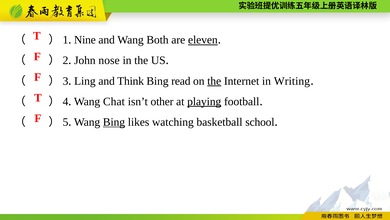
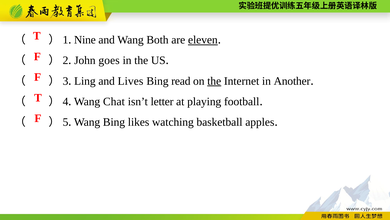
nose: nose -> goes (109, 60)
Think: Think -> Lives (130, 81)
Writing: Writing -> Another (292, 81)
other: other -> letter (162, 101)
playing underline: present -> none (204, 101)
Bing underline: present -> none (114, 122)
school: school -> apples (260, 122)
